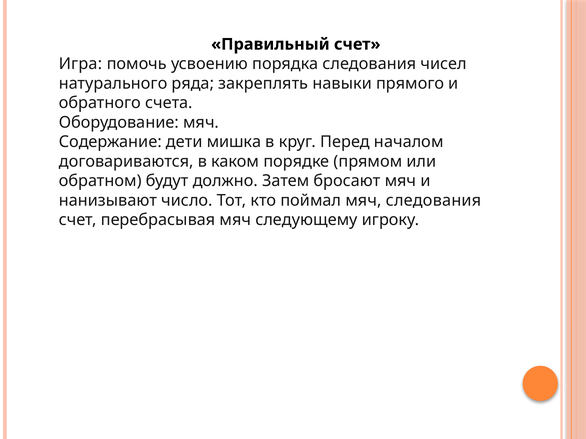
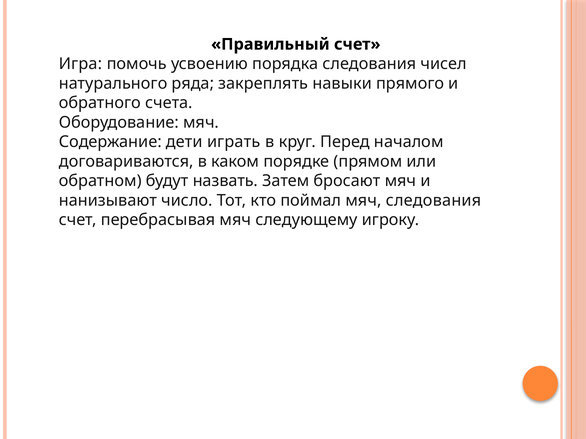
мишка: мишка -> играть (234, 142)
должно: должно -> назвать (225, 181)
